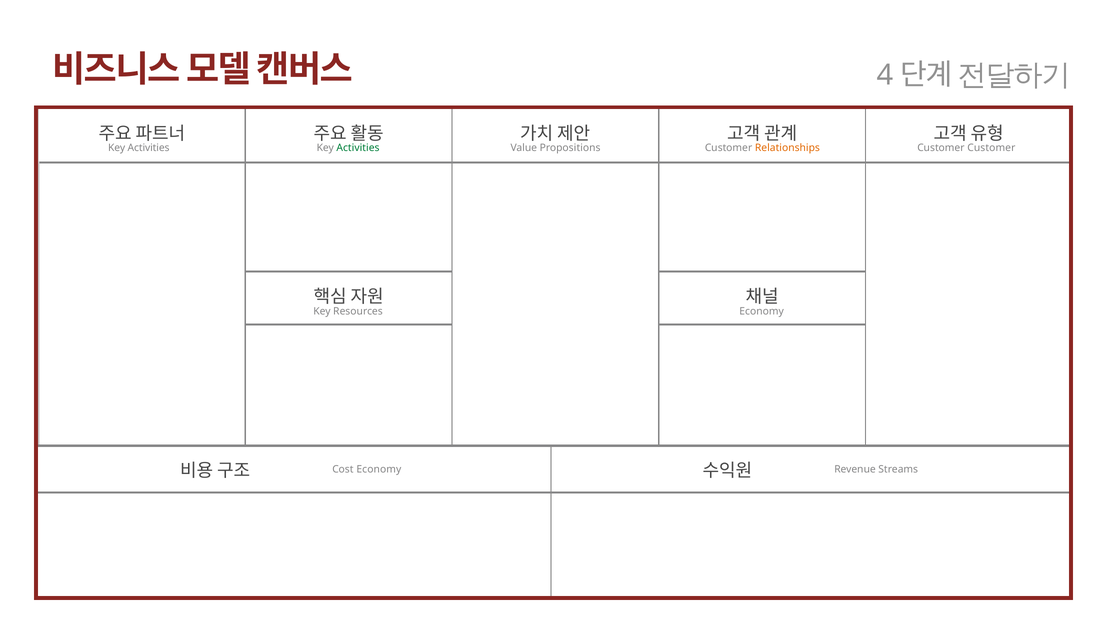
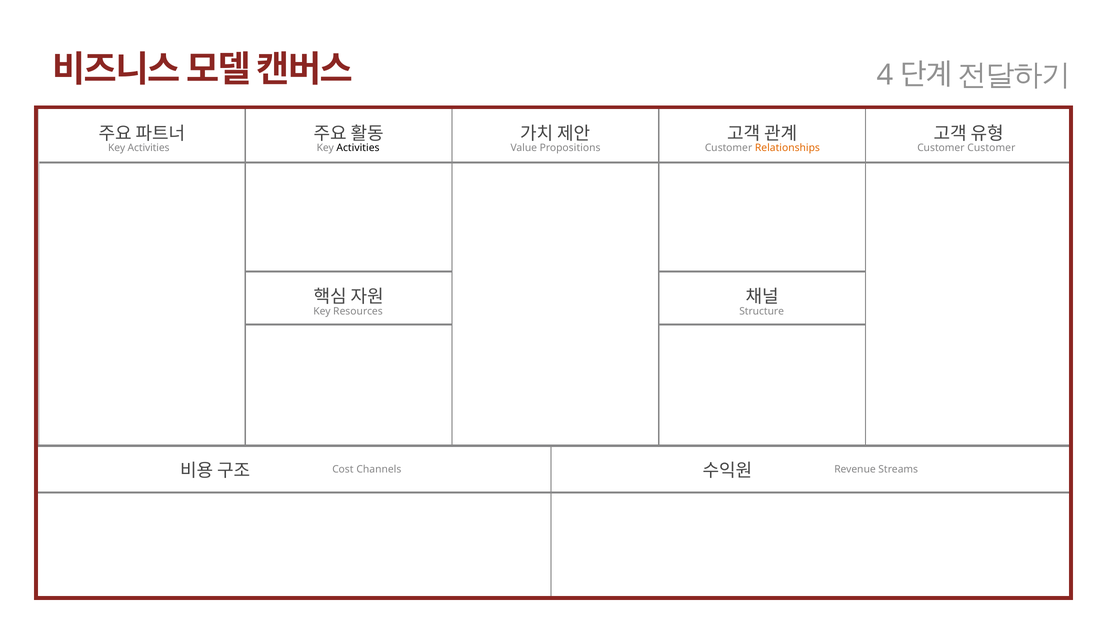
Activities colour: green -> black (358, 148)
Resources Economy: Economy -> Structure (762, 312)
Cost Economy: Economy -> Channels (379, 470)
